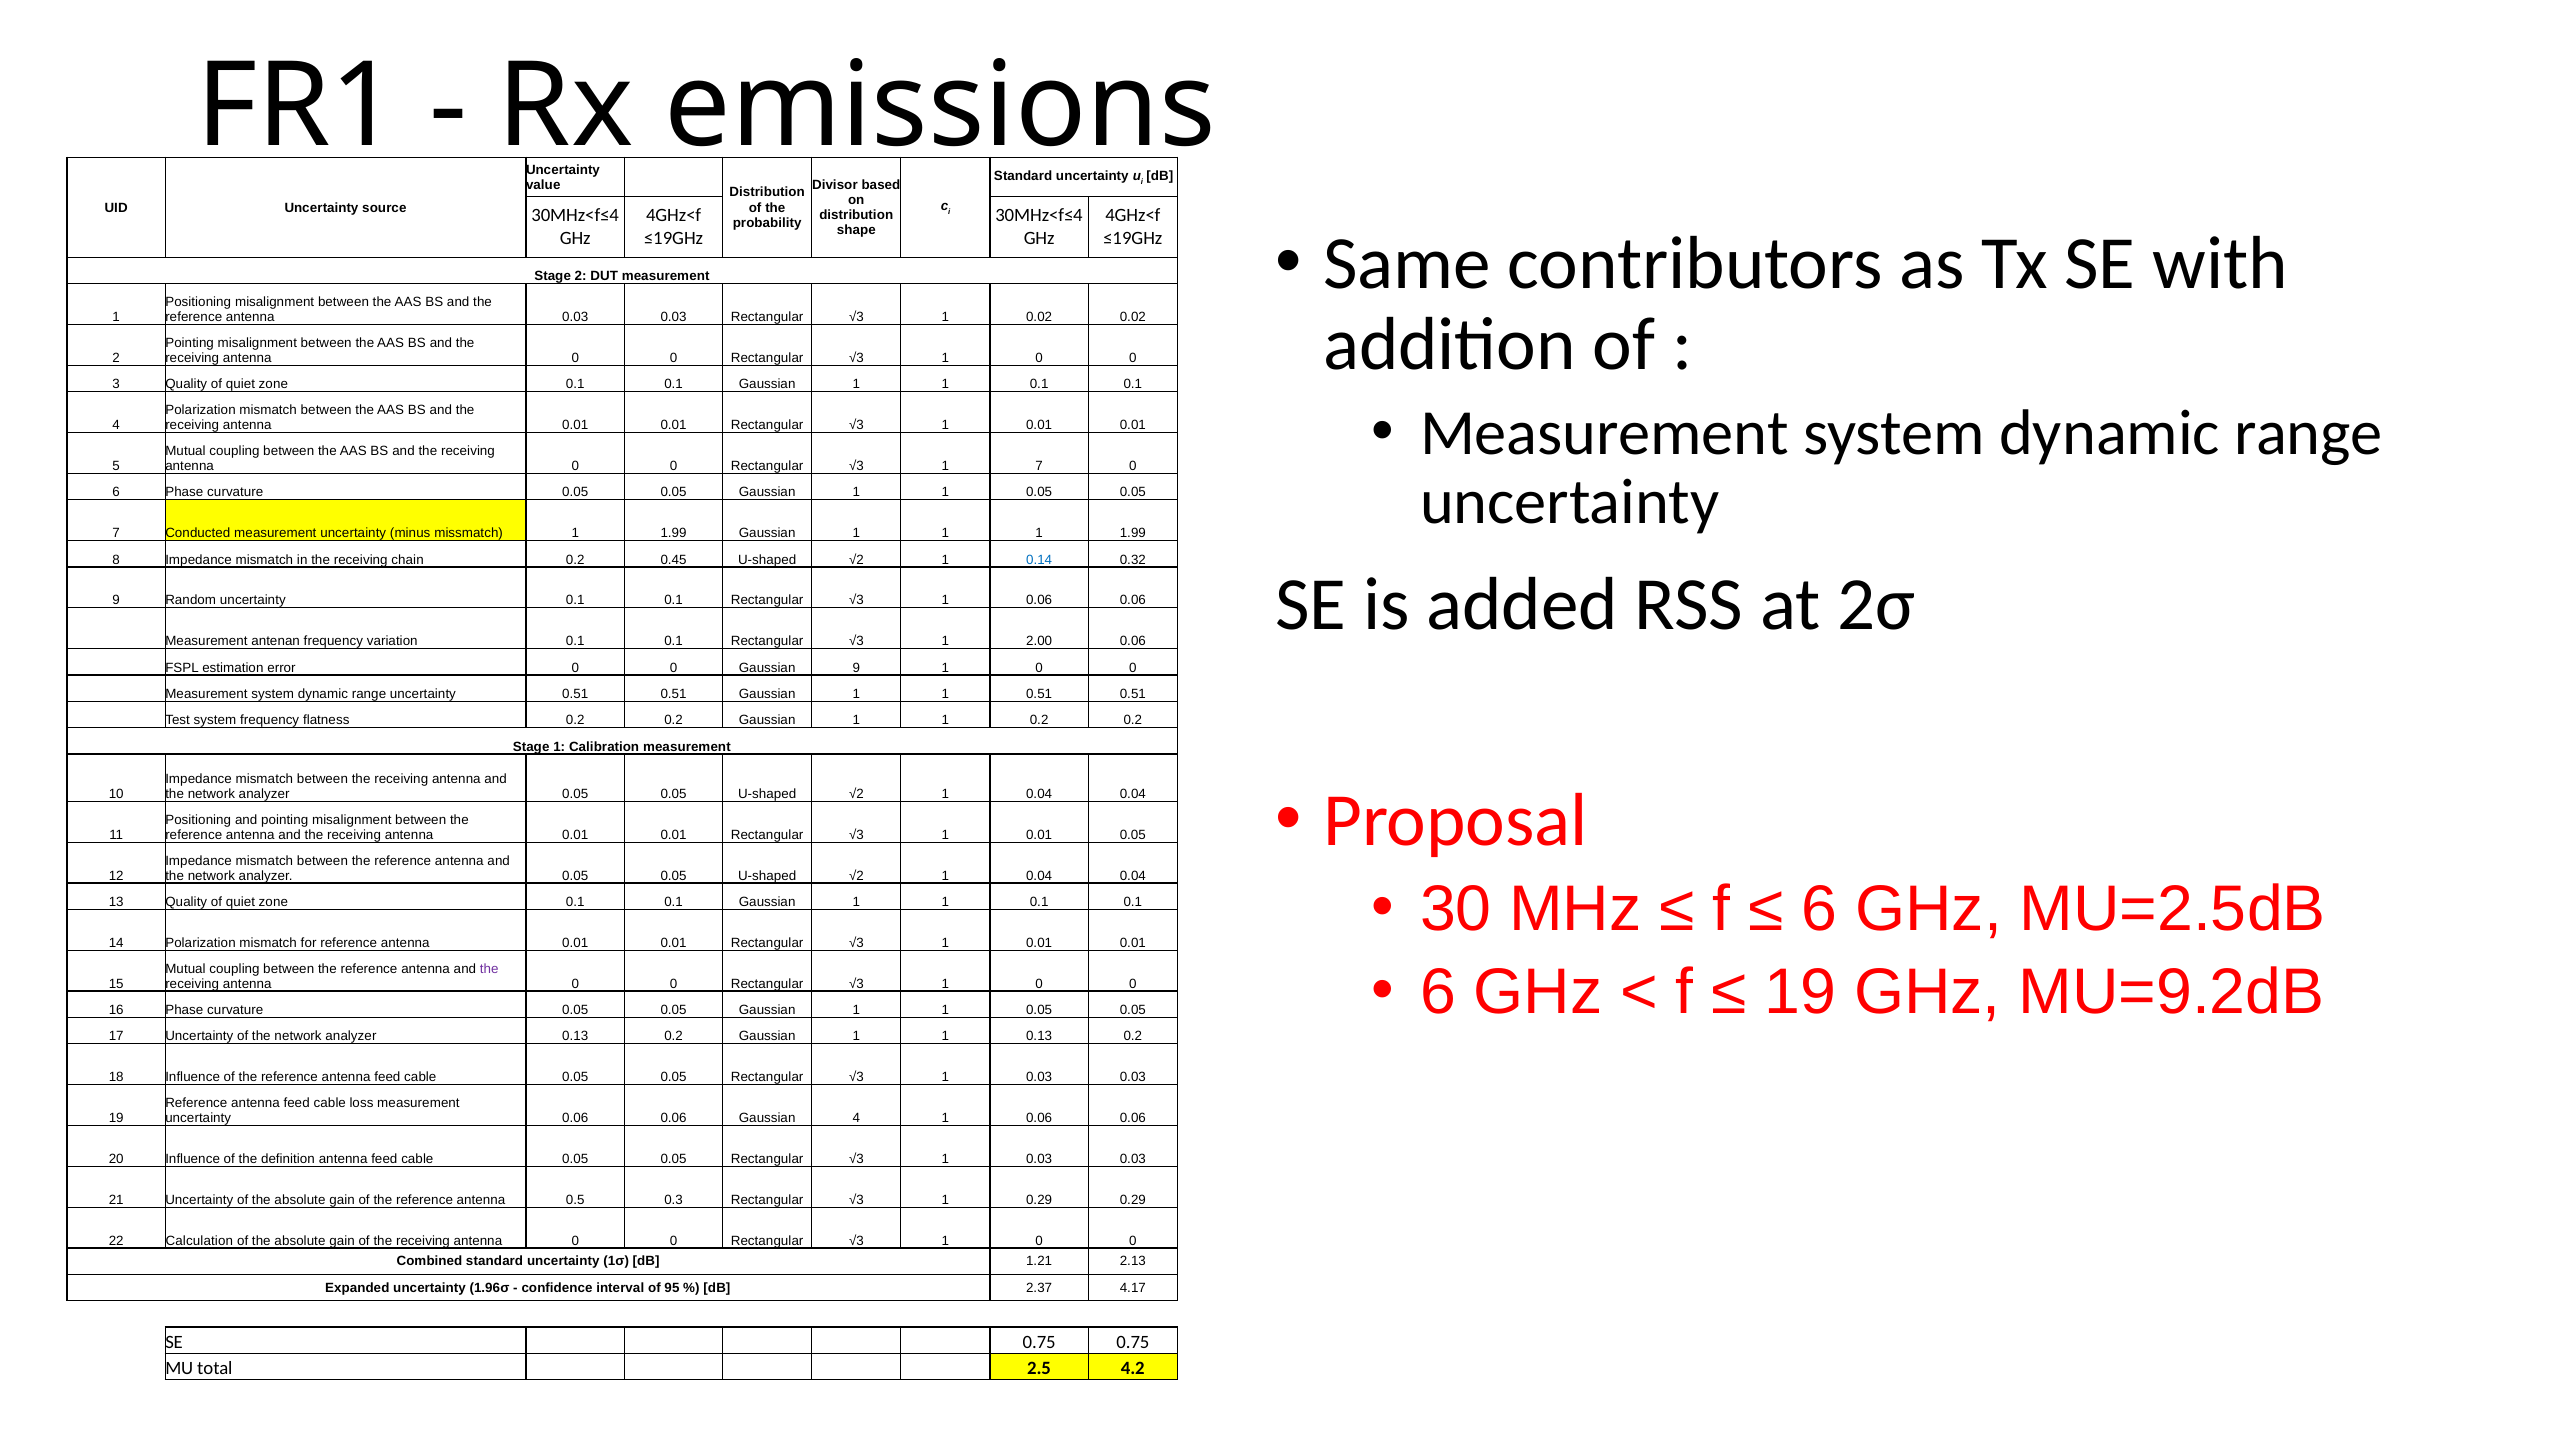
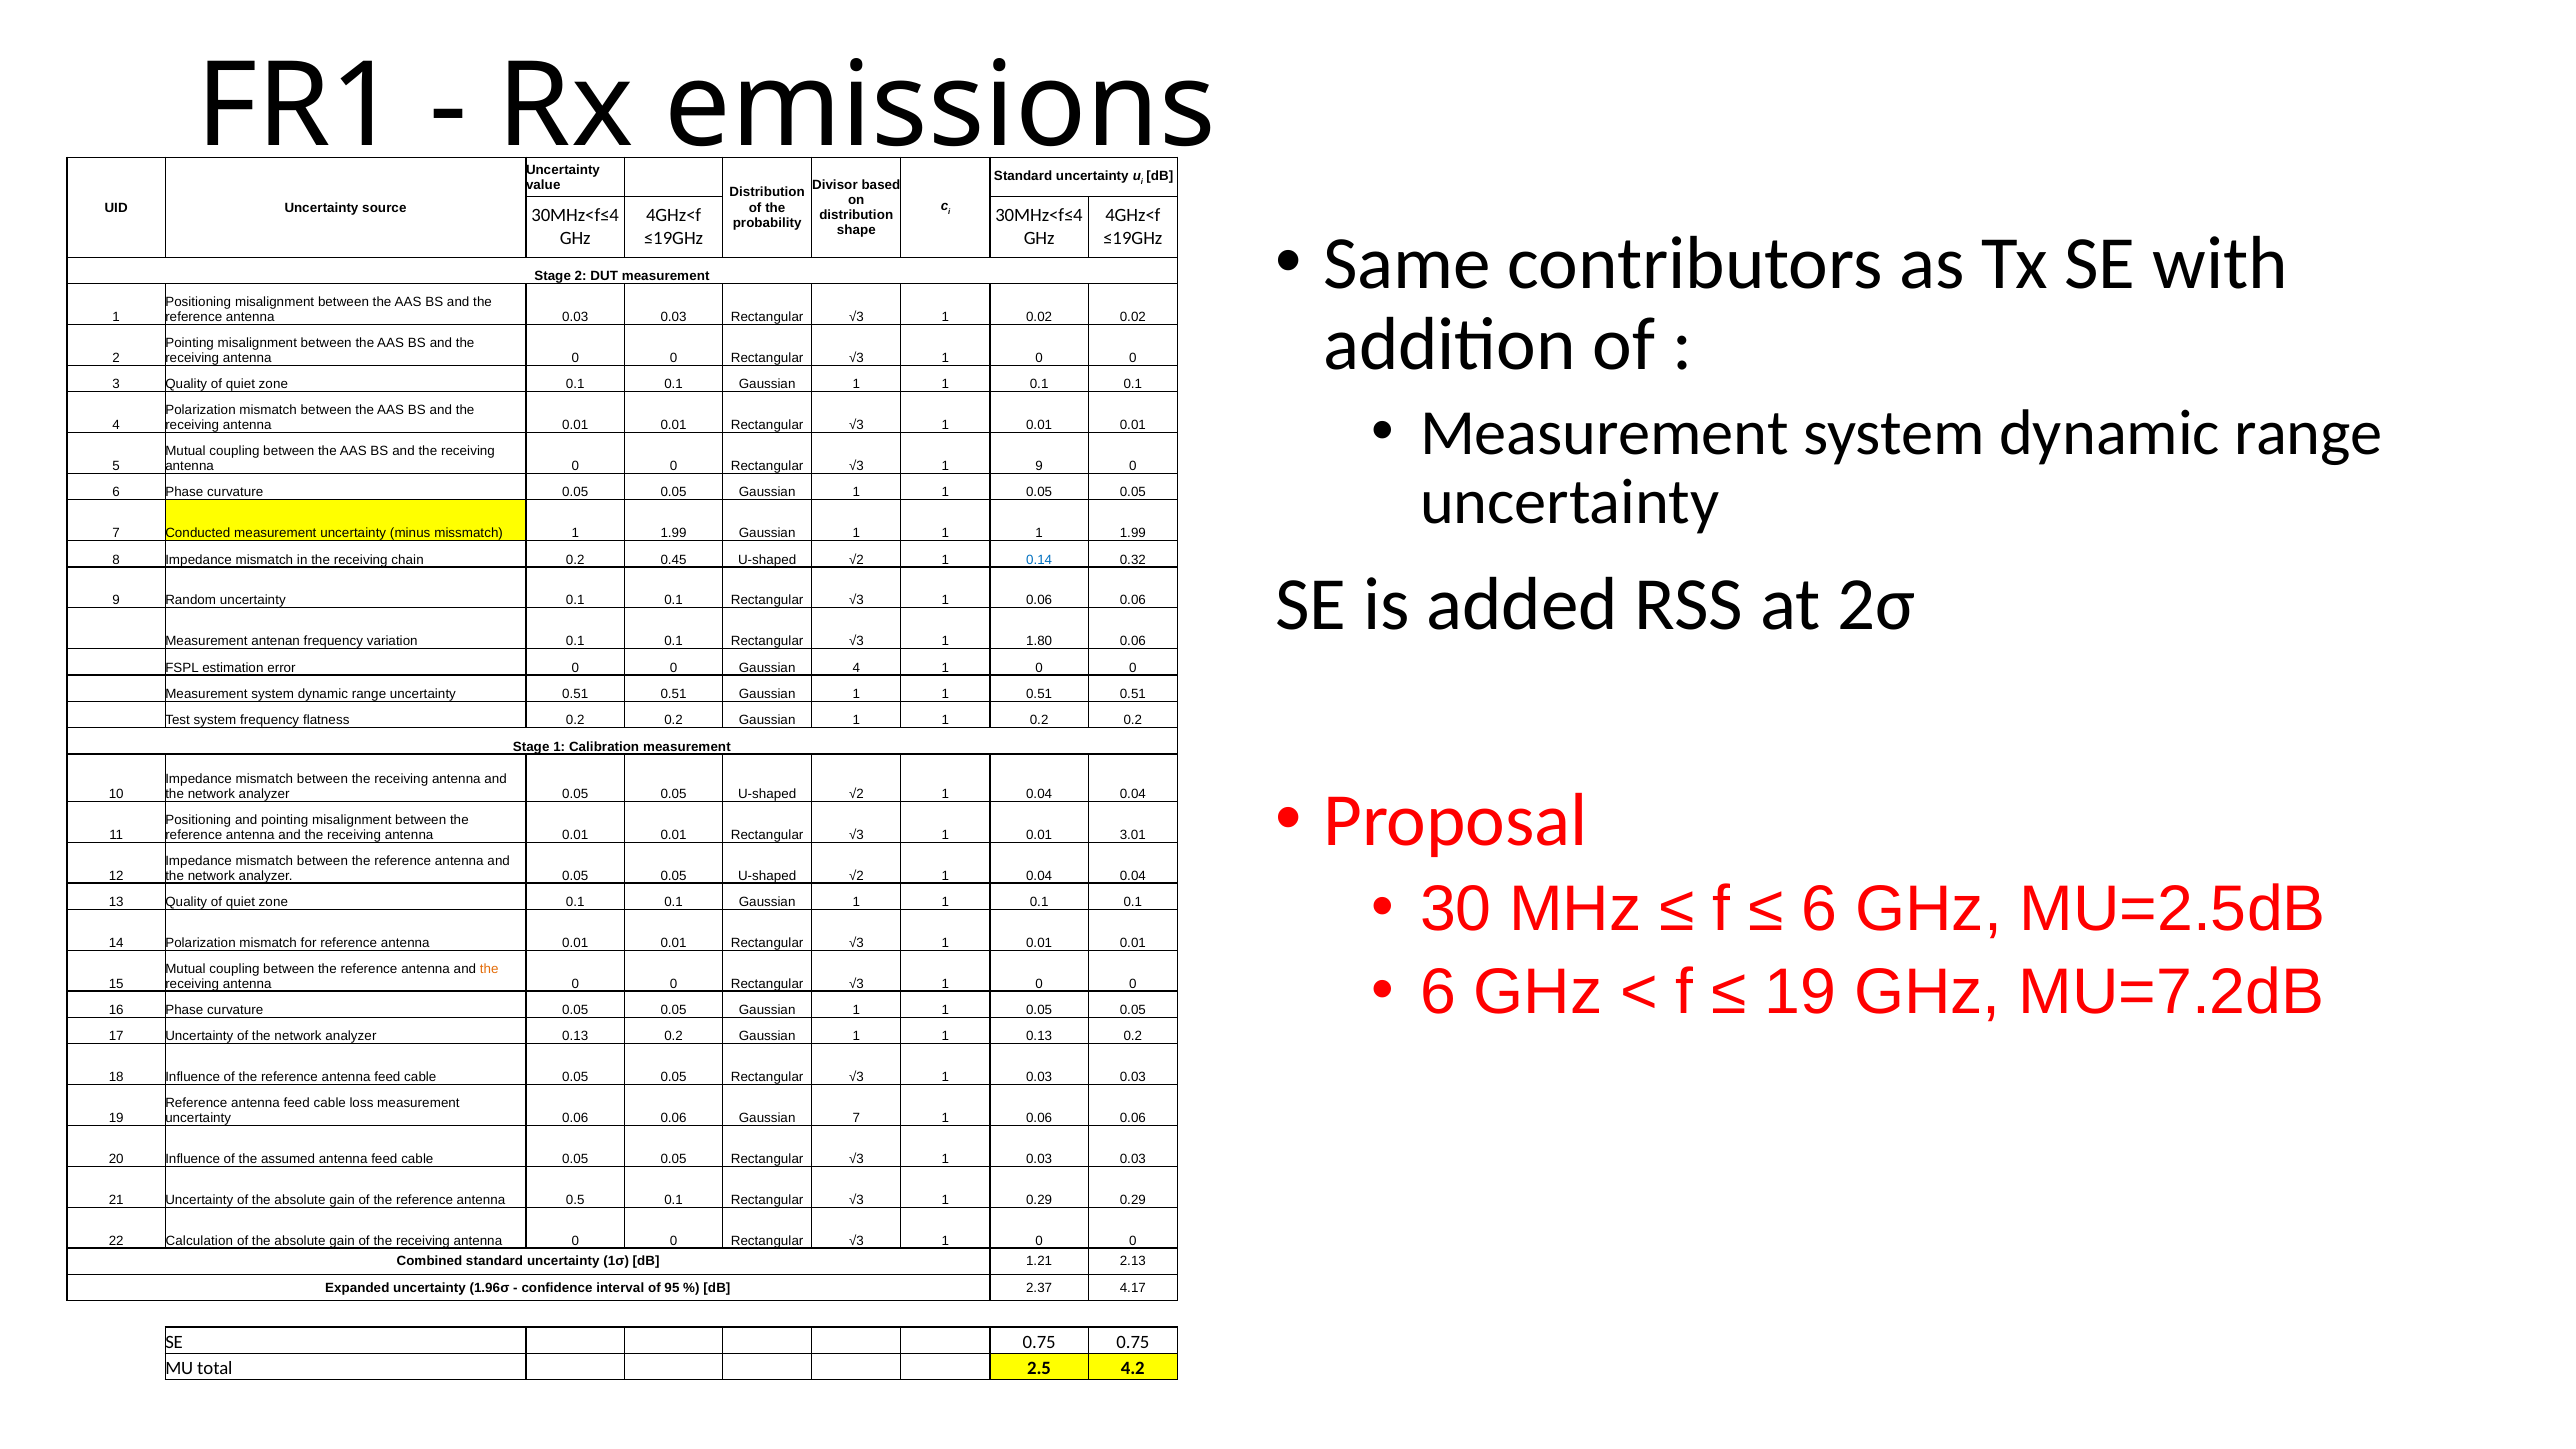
1 7: 7 -> 9 (1039, 466)
2.00: 2.00 -> 1.80 (1039, 641)
Gaussian 9: 9 -> 4 (856, 668)
0.01 0.05: 0.05 -> 3.01 (1133, 835)
MU=9.2dB: MU=9.2dB -> MU=7.2dB (2172, 992)
the colour: purple -> orange (489, 969)
Gaussian 4: 4 -> 7 (856, 1118)
definition: definition -> assumed (288, 1159)
0.5 0.3: 0.3 -> 0.1 (674, 1200)
